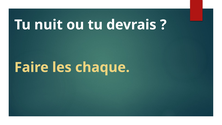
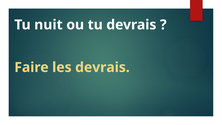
les chaque: chaque -> devrais (102, 67)
